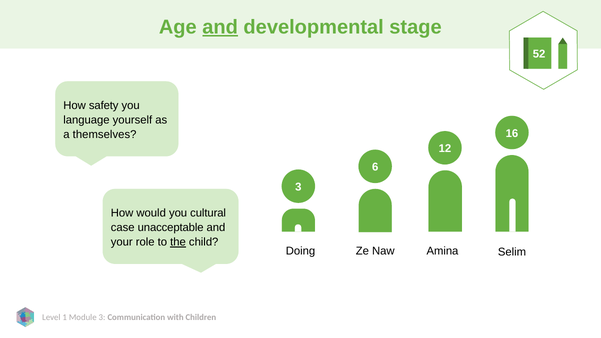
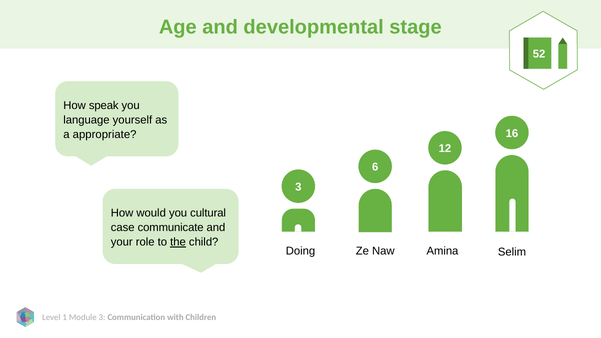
and underline: present -> none (220, 27)
safety: safety -> speak (104, 106)
themselves: themselves -> appropriate (105, 135)
unacceptable: unacceptable -> communicate (171, 228)
